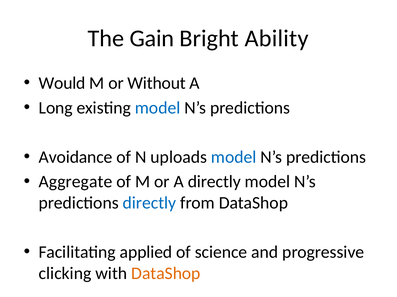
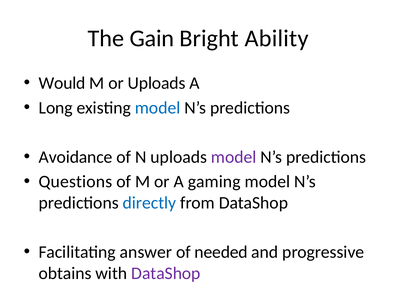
or Without: Without -> Uploads (157, 83)
model colour: blue -> purple (234, 157)
Aggregate: Aggregate -> Questions (75, 182)
A directly: directly -> gaming (214, 182)
applied: applied -> answer (146, 253)
science: science -> needed (221, 253)
clicking: clicking -> obtains (65, 274)
DataShop colour: orange -> purple (166, 274)
